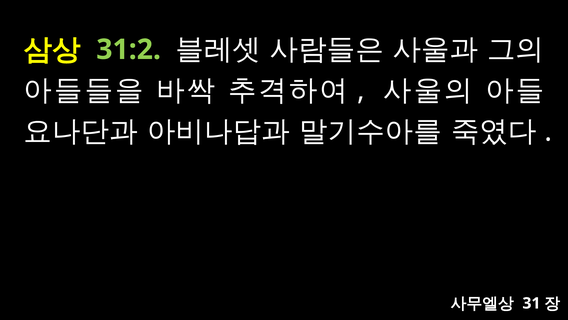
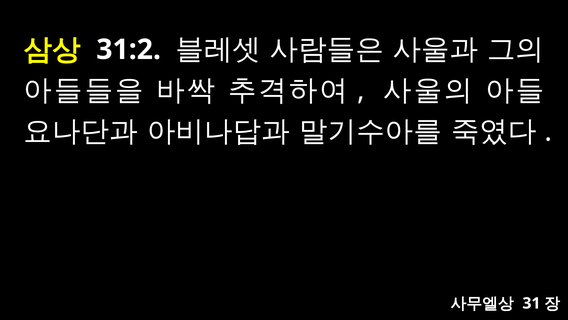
31:2 colour: light green -> white (129, 49)
